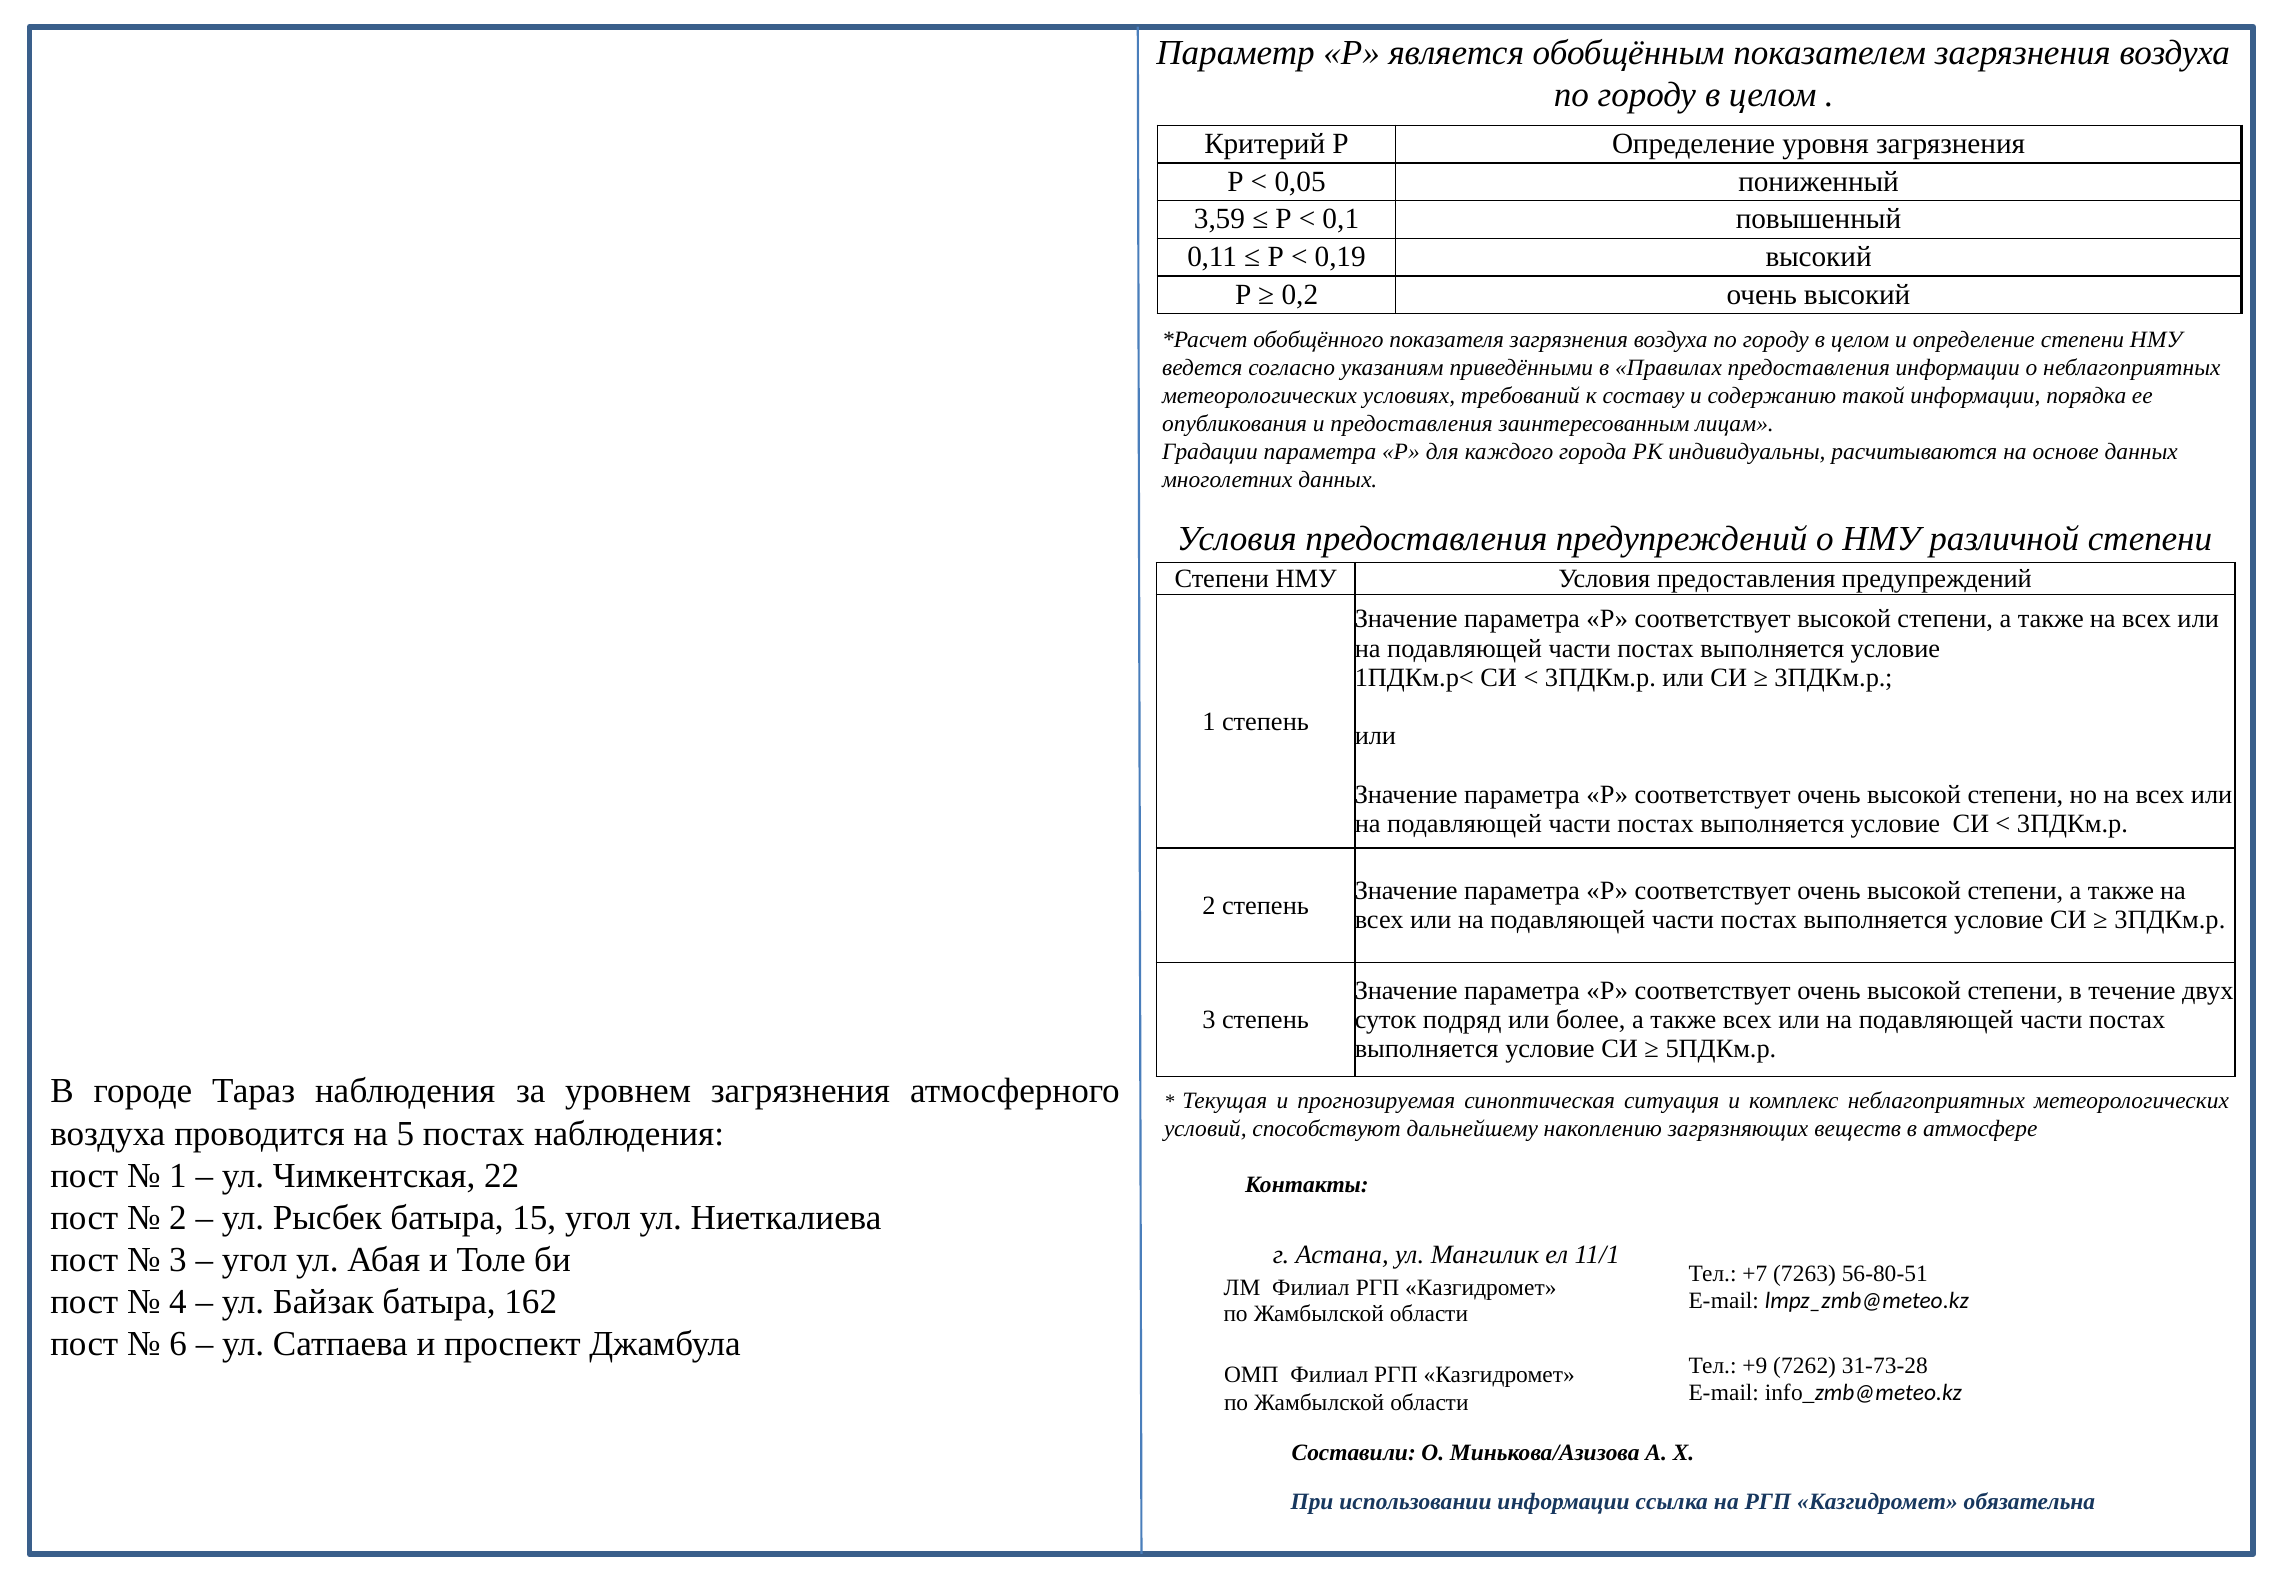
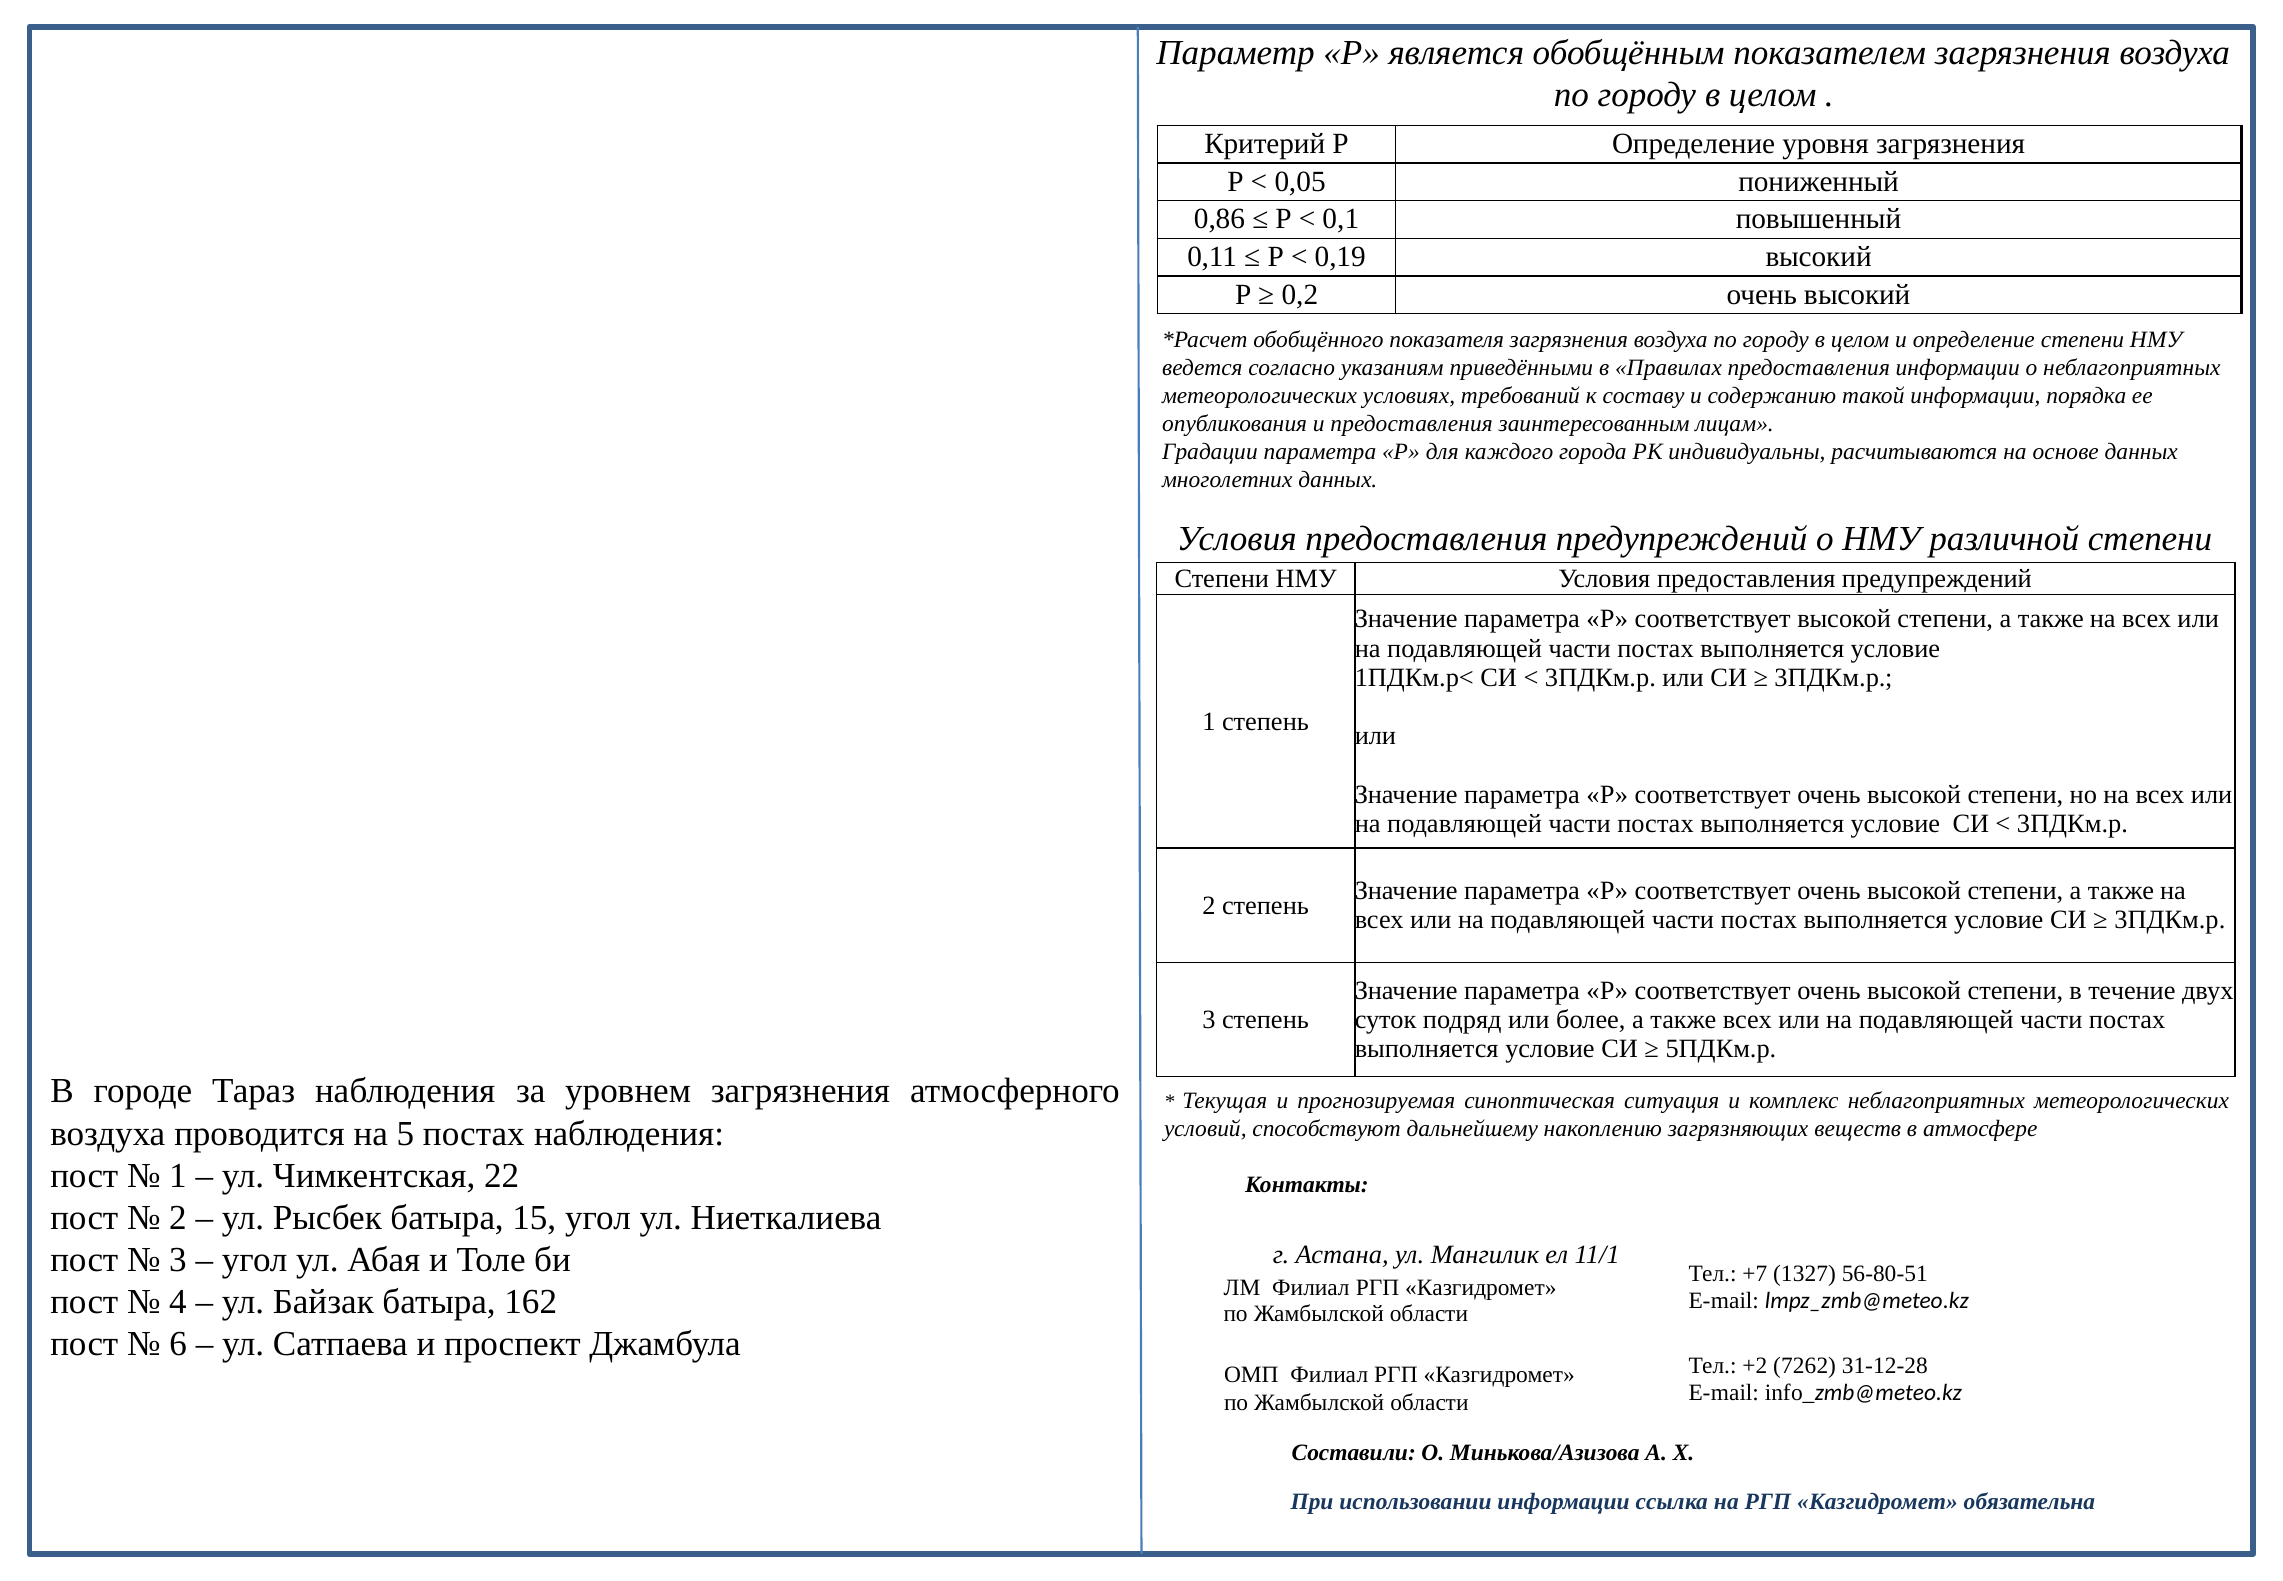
3,59: 3,59 -> 0,86 (1219, 219)
7263: 7263 -> 1327 (1805, 1273)
+9: +9 -> +2 (1755, 1365)
31-73-28: 31-73-28 -> 31-12-28 (1885, 1365)
